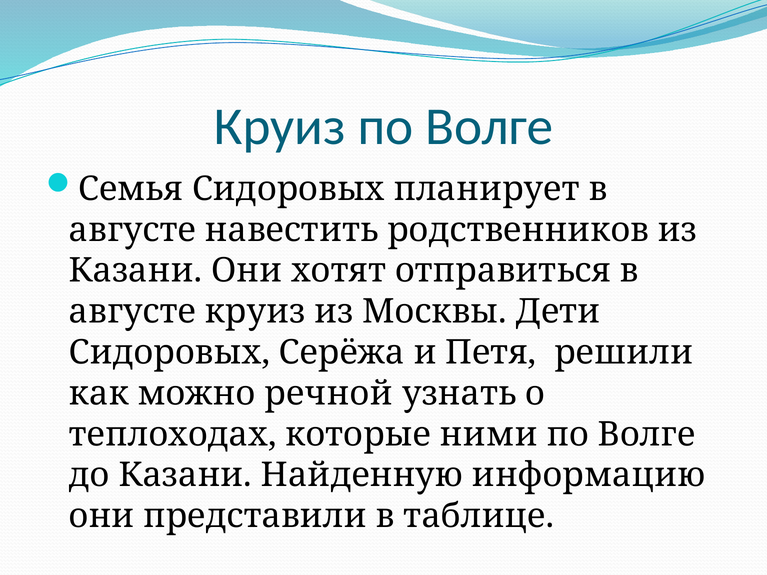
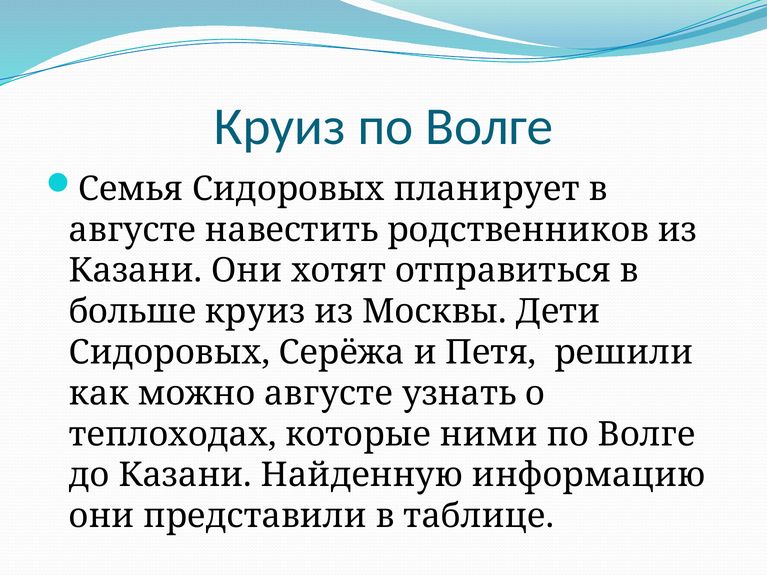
августе: августе -> больше (133, 312)
можно речной: речной -> августе (329, 394)
